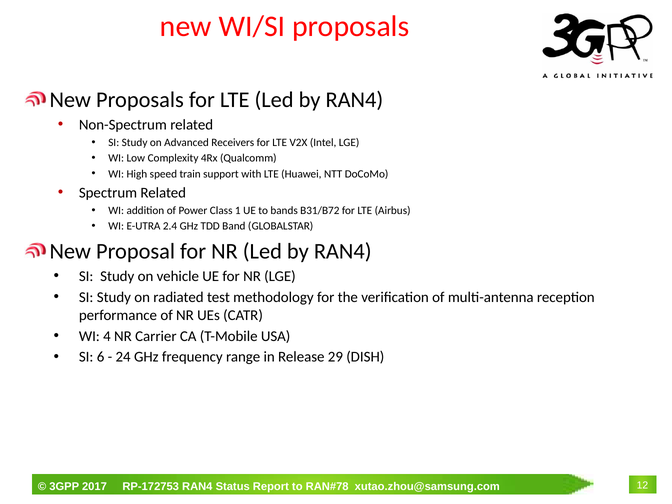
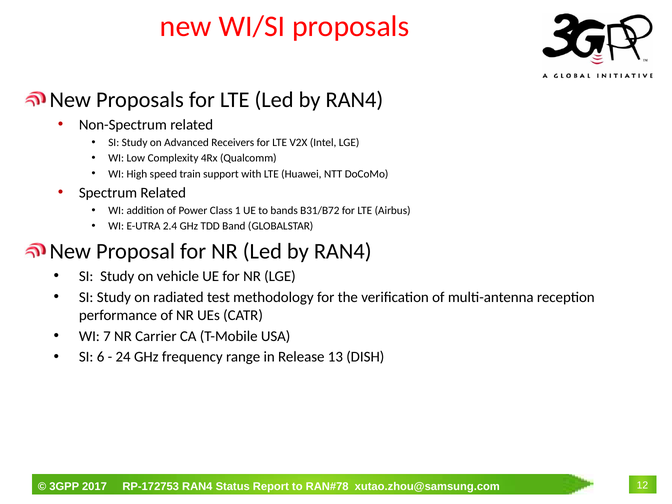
4: 4 -> 7 (107, 336)
29: 29 -> 13 (335, 357)
